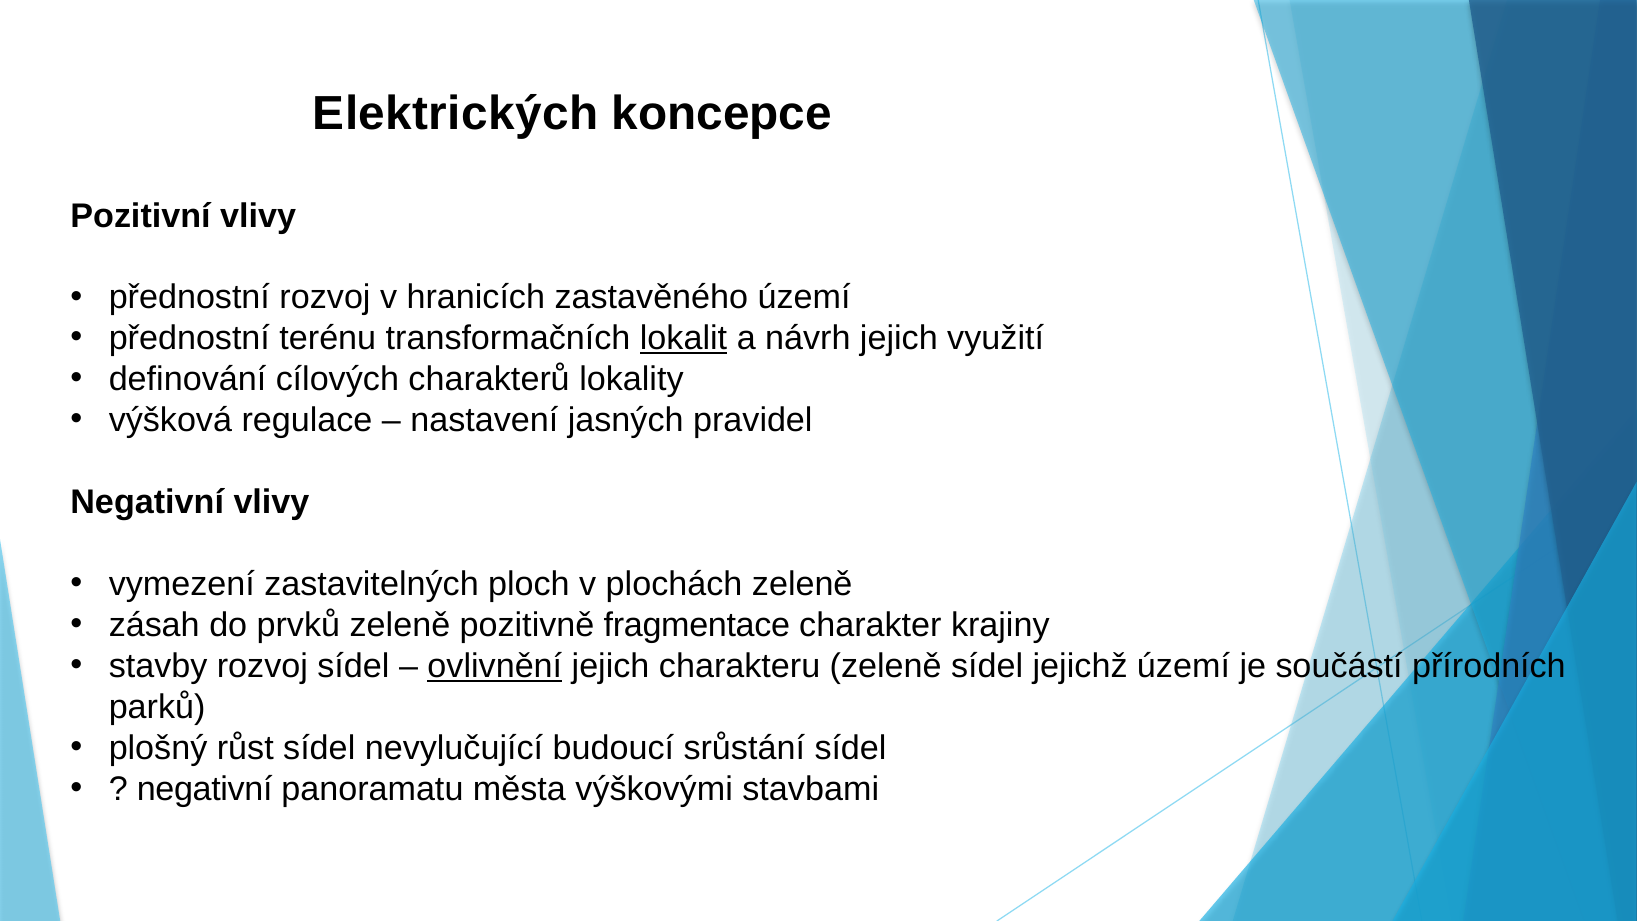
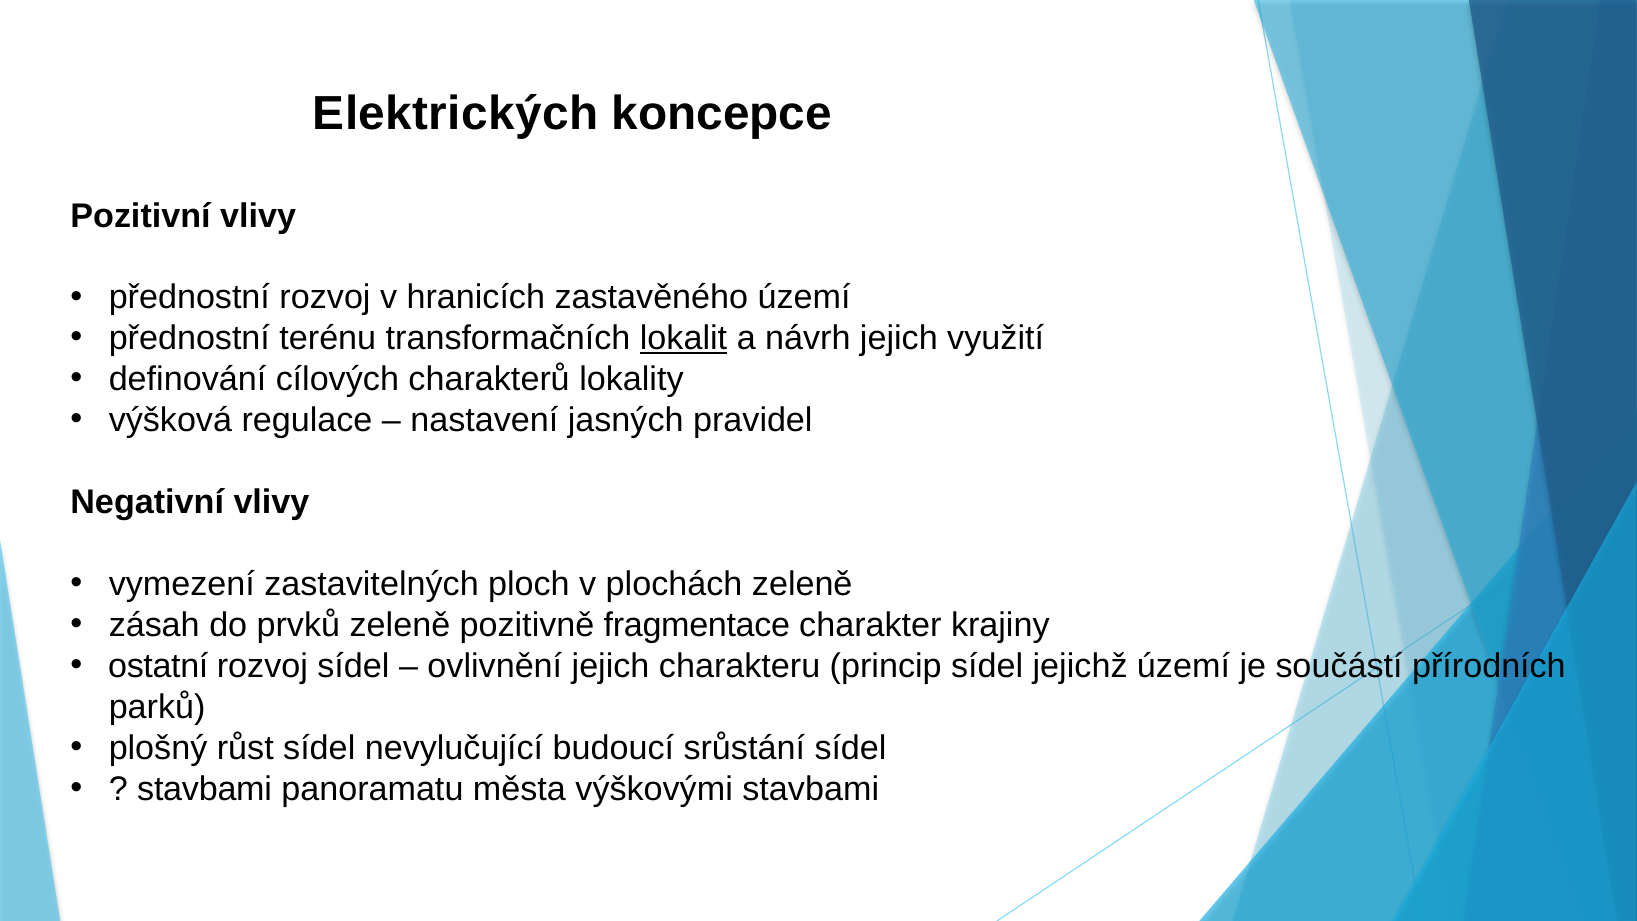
stavby: stavby -> ostatní (158, 666)
ovlivnění underline: present -> none (495, 666)
charakteru zeleně: zeleně -> princip (886, 666)
negativní: negativní -> stavbami (205, 789)
